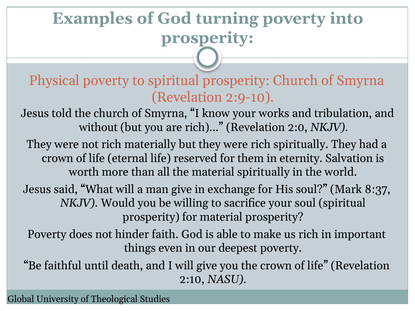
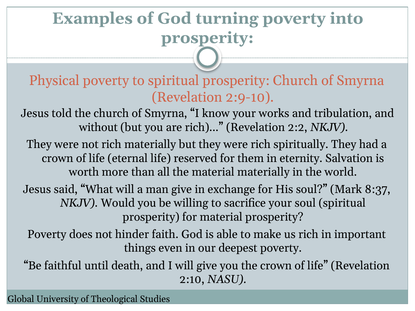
2:0: 2:0 -> 2:2 (298, 127)
material spiritually: spiritually -> materially (263, 172)
